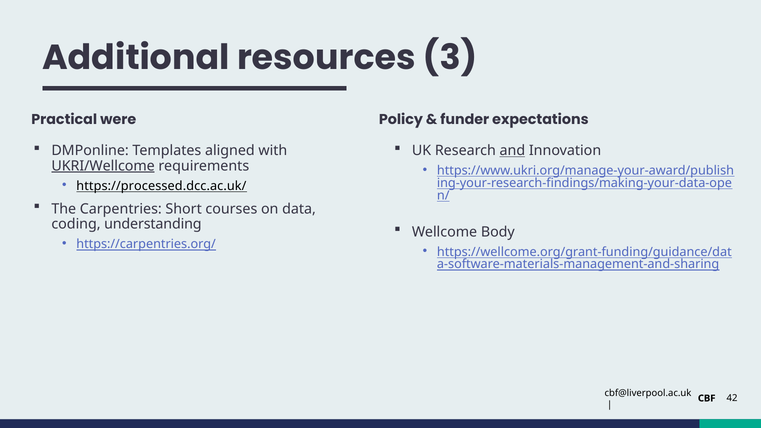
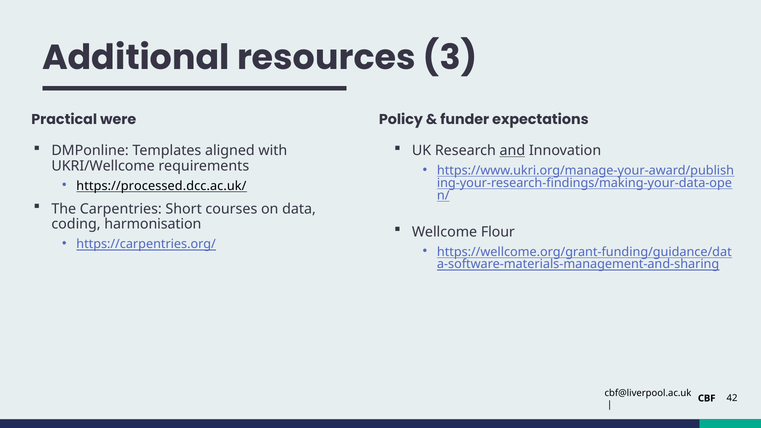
UKRI/Wellcome underline: present -> none (103, 166)
understanding: understanding -> harmonisation (153, 224)
Body: Body -> Flour (498, 232)
